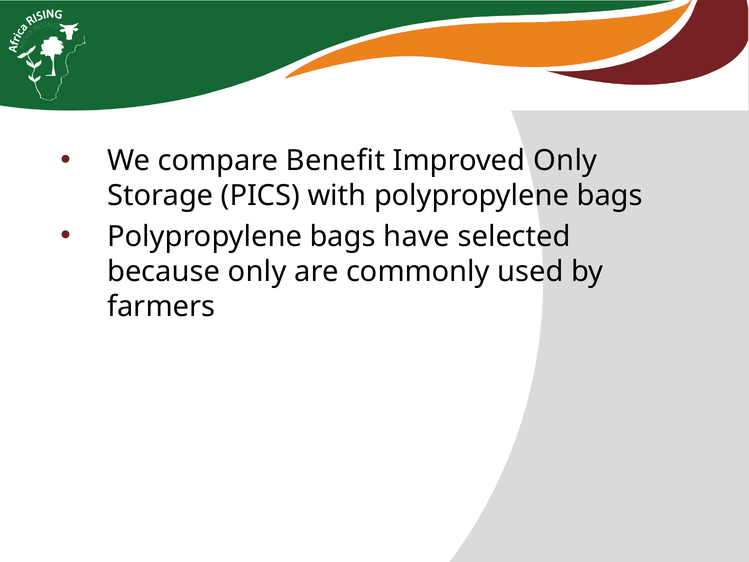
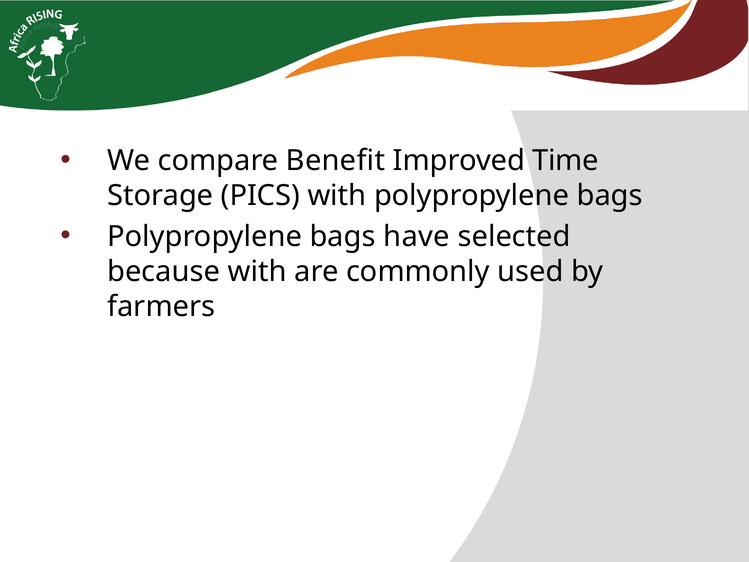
Improved Only: Only -> Time (566, 161)
because only: only -> with (257, 271)
